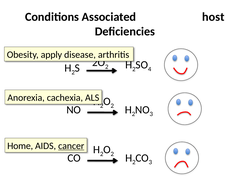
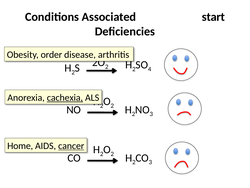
host: host -> start (213, 17)
apply: apply -> order (51, 54)
cachexia underline: none -> present (65, 97)
